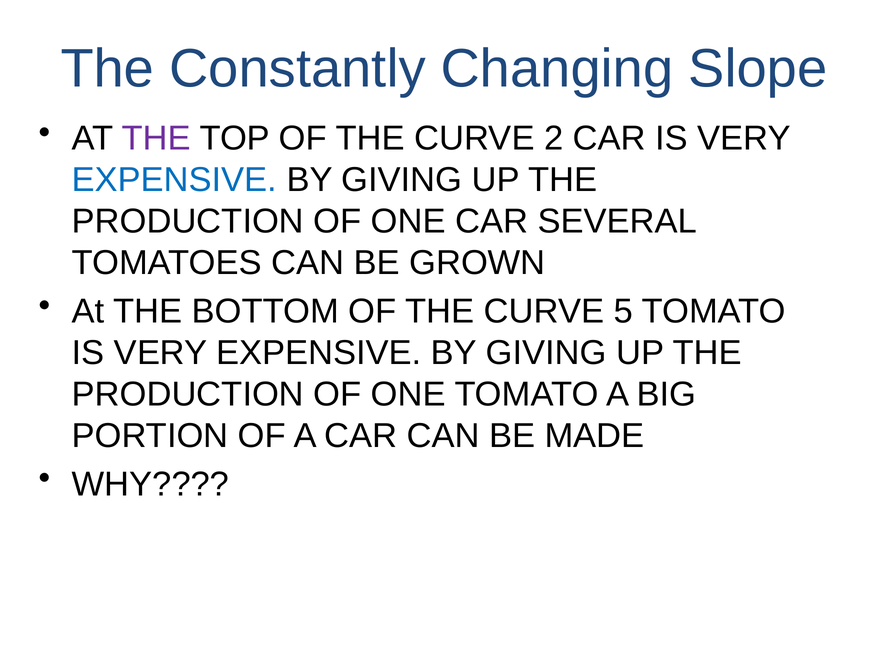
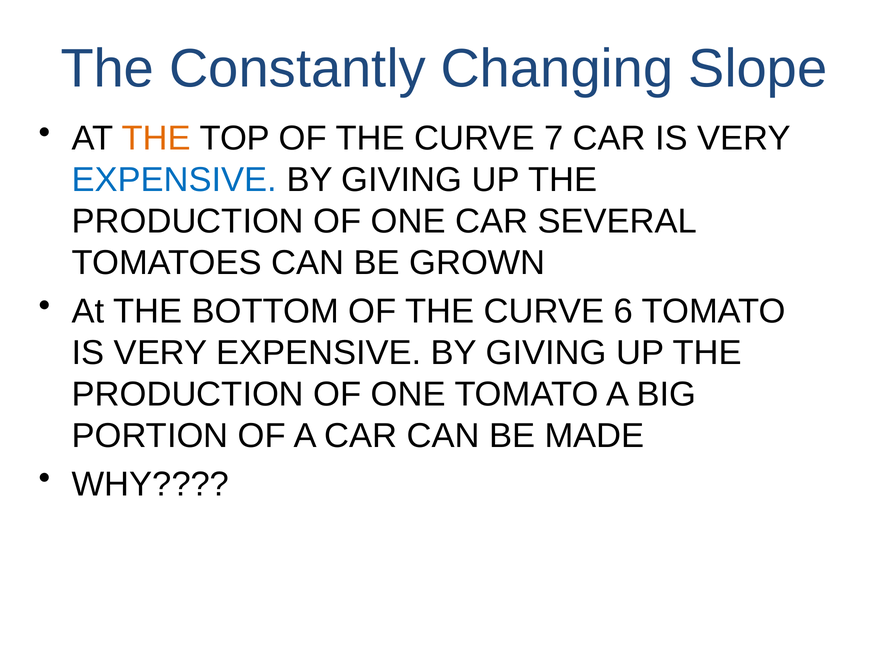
THE colour: purple -> orange (156, 139)
2: 2 -> 7 (554, 139)
5: 5 -> 6 (623, 312)
